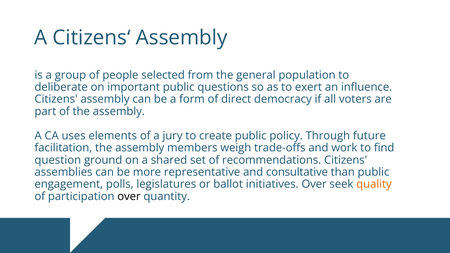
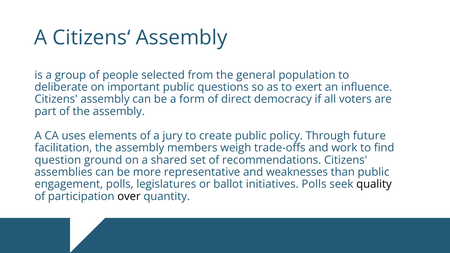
consultative: consultative -> weaknesses (297, 172)
initiatives Over: Over -> Polls (314, 184)
quality colour: orange -> black (374, 184)
